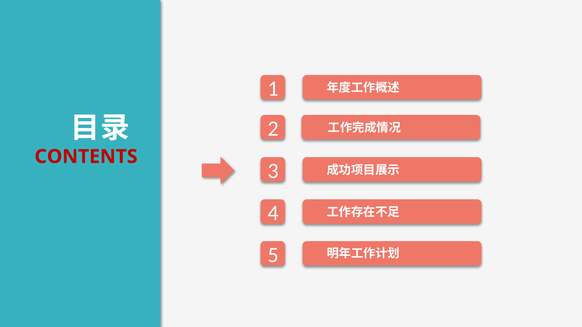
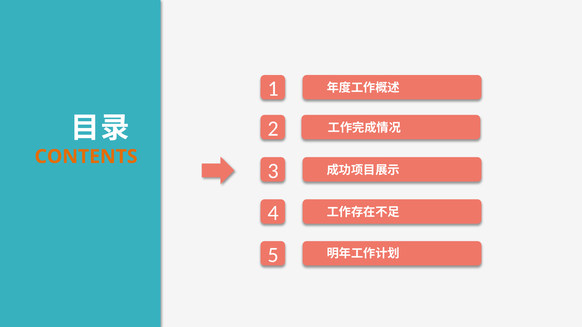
CONTENTS colour: red -> orange (86, 157)
